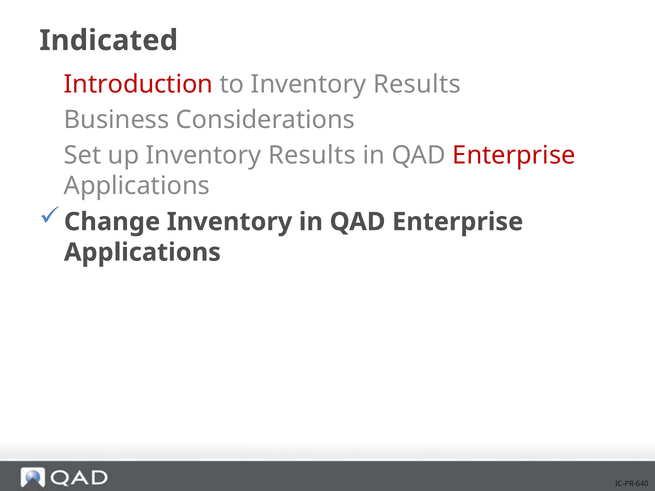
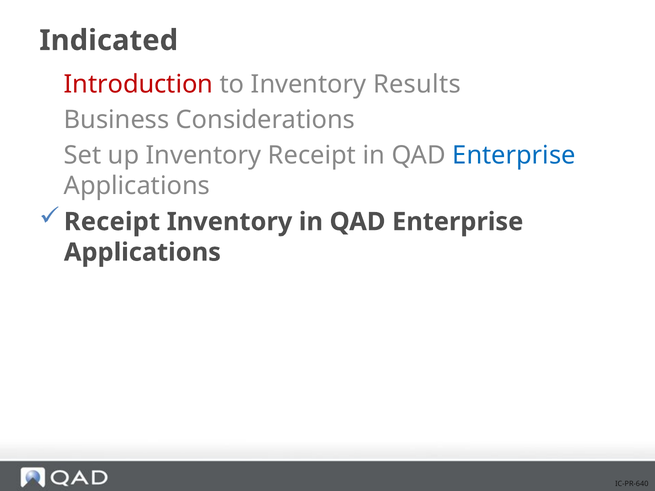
up Inventory Results: Results -> Receipt (312, 156)
Enterprise colour: red -> blue (514, 156)
Change: Change -> Receipt (112, 222)
